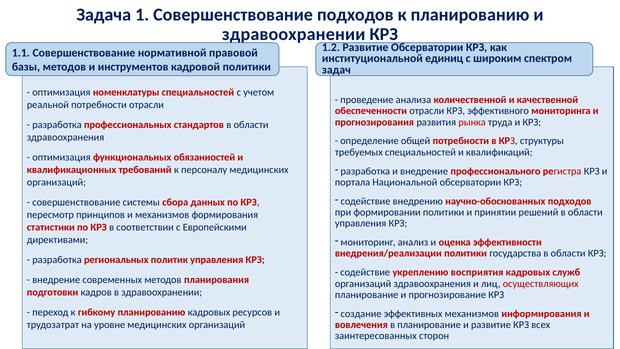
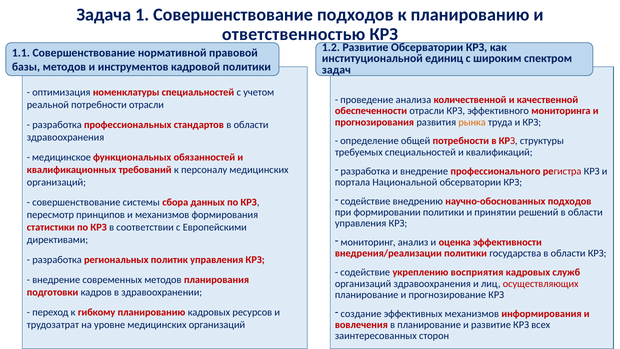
здравоохранении: здравоохранении -> ответственностью (294, 34)
рынка colour: red -> orange (472, 122)
оптимизация: оптимизация -> медицинское (62, 157)
